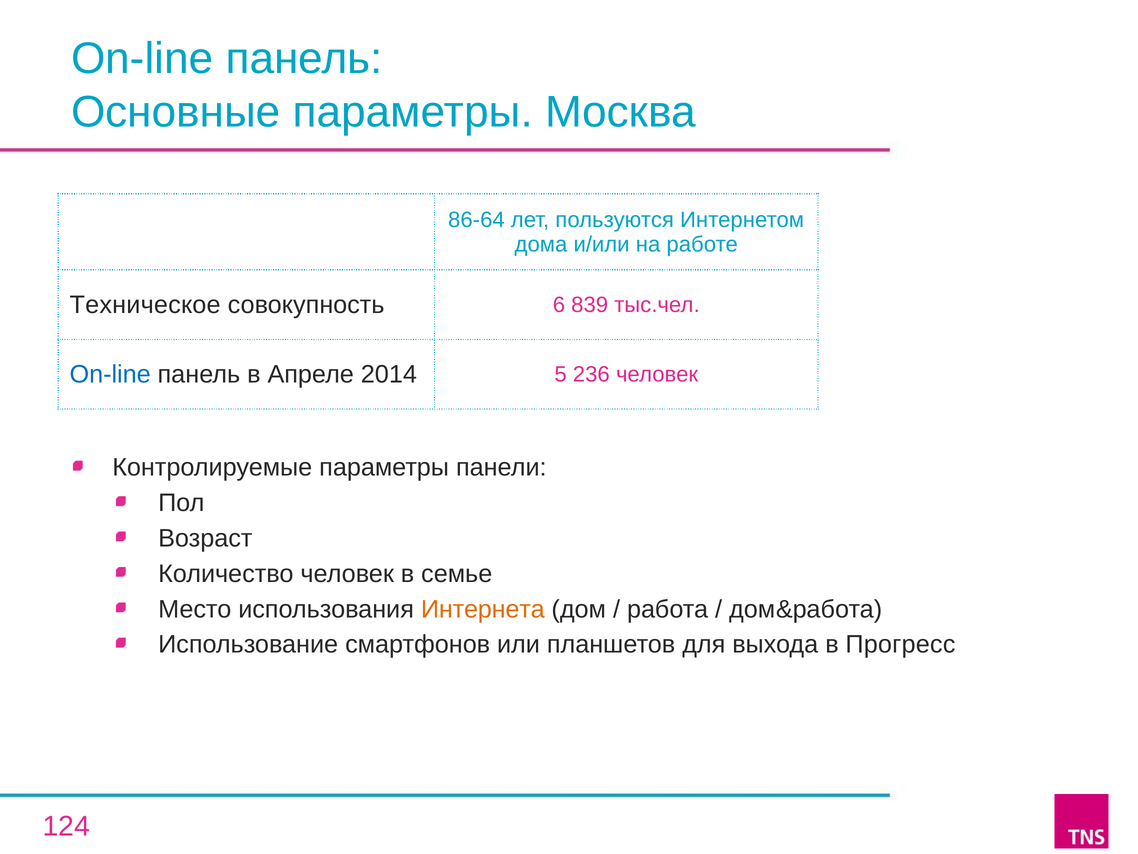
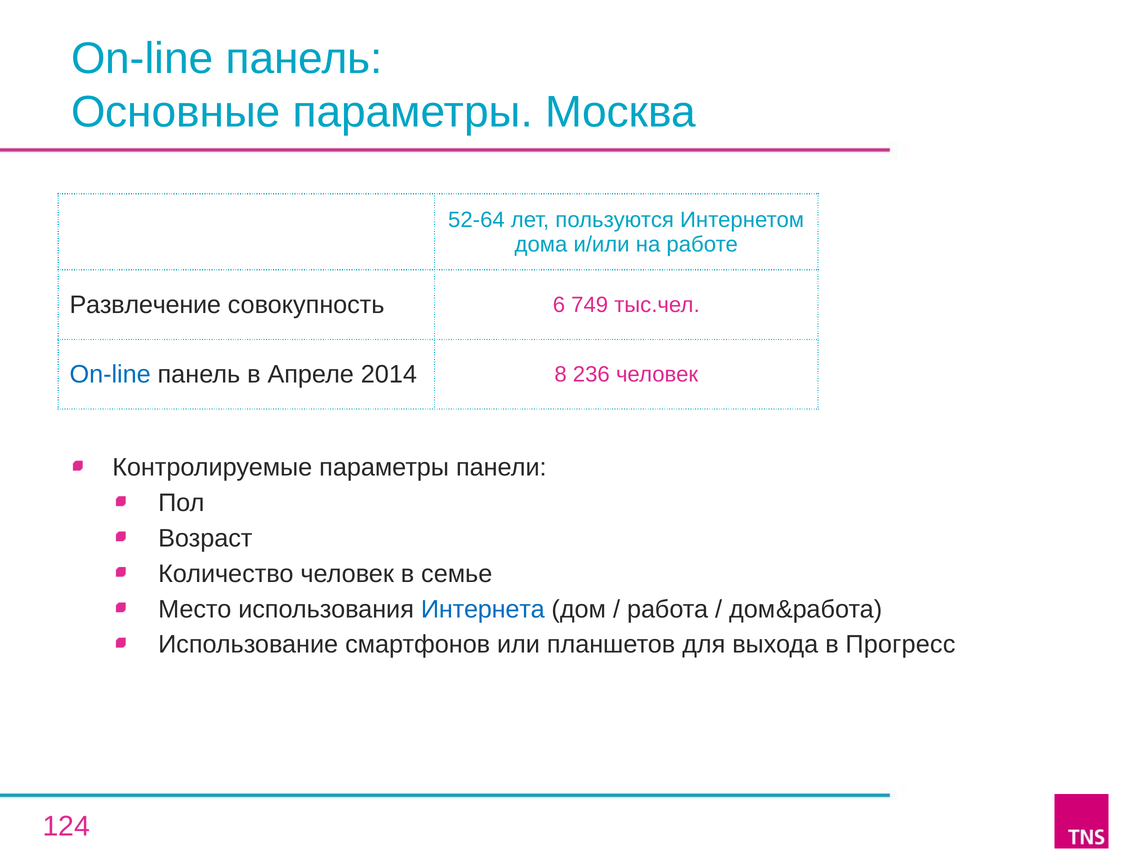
86-64: 86-64 -> 52-64 (476, 220)
Техническое: Техническое -> Развлечение (145, 305)
839: 839 -> 749 (590, 305)
5: 5 -> 8 (561, 374)
Интернета colour: orange -> blue (483, 609)
